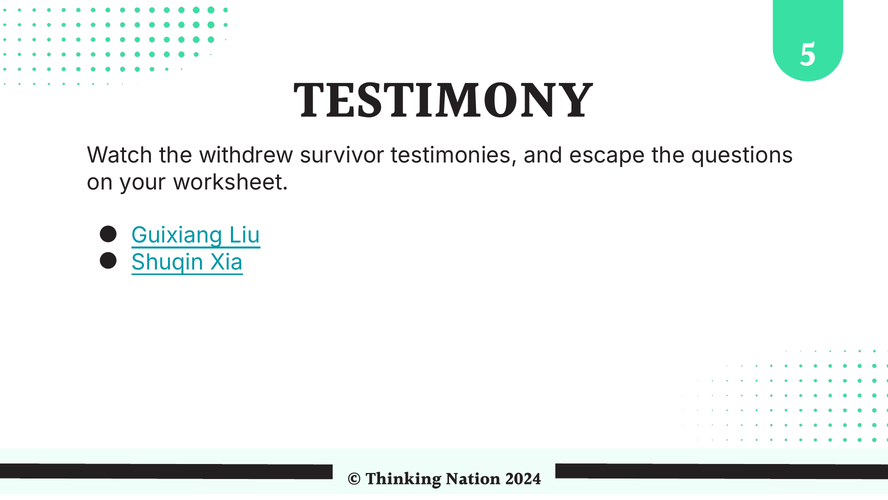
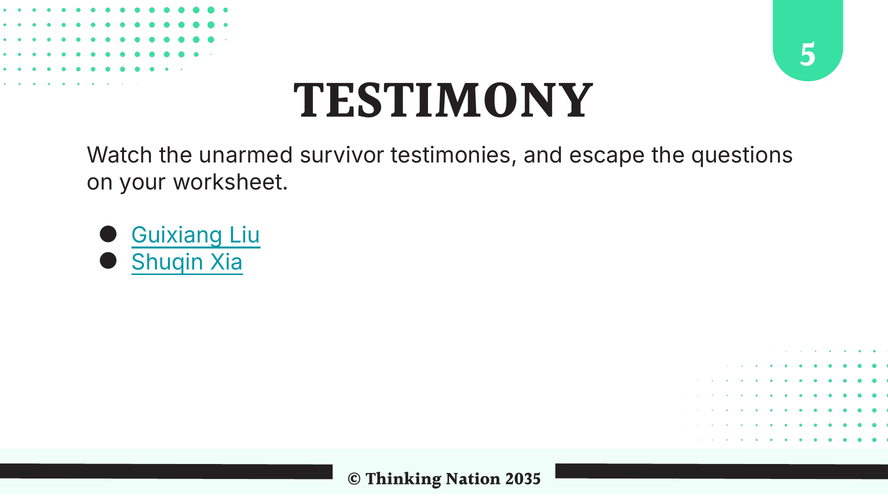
withdrew: withdrew -> unarmed (246, 155)
2024: 2024 -> 2035 (523, 479)
